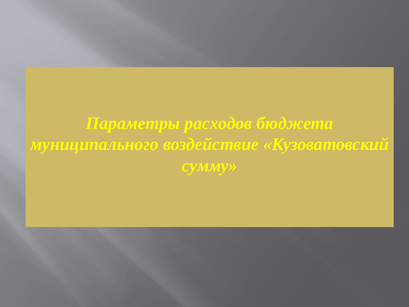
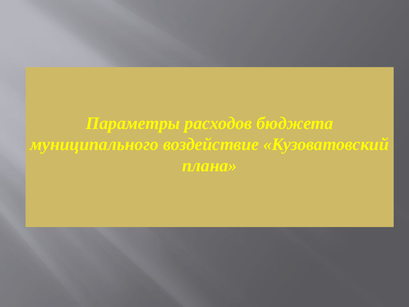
сумму: сумму -> плана (210, 165)
